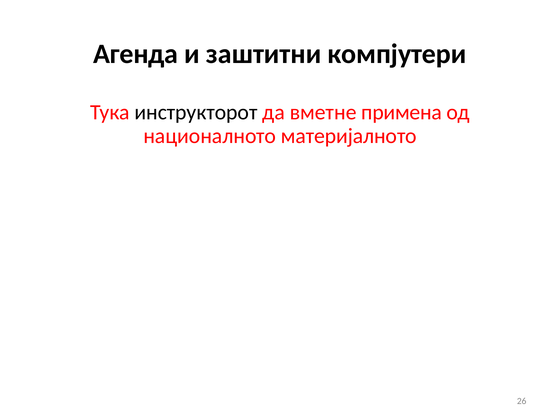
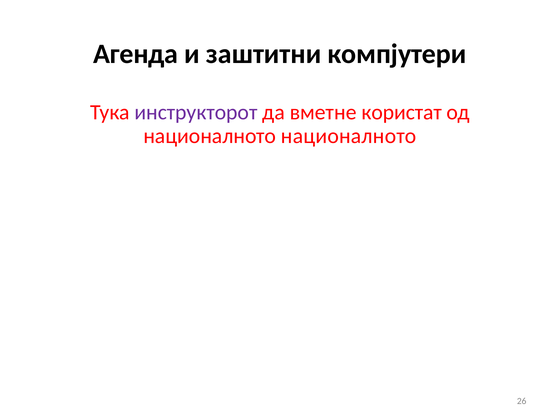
инструкторот colour: black -> purple (196, 112)
примена: примена -> користат (402, 112)
националното материјалното: материјалното -> националното (349, 136)
